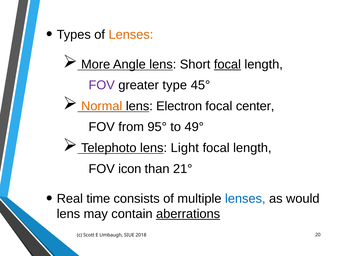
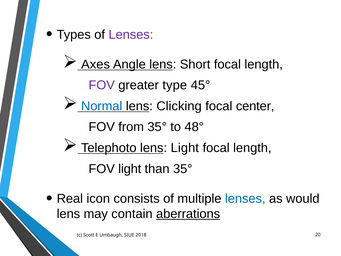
Lenses colour: orange -> purple (131, 35)
More: More -> Axes (96, 64)
focal underline: present -> none (227, 64)
Normal colour: orange -> blue (102, 106)
Electron: Electron -> Clicking (179, 106)
from 95°: 95° -> 35° (157, 127)
49°: 49° -> 48° (194, 127)
FOV icon: icon -> light (130, 169)
than 21°: 21° -> 35° (183, 169)
time: time -> icon (98, 198)
